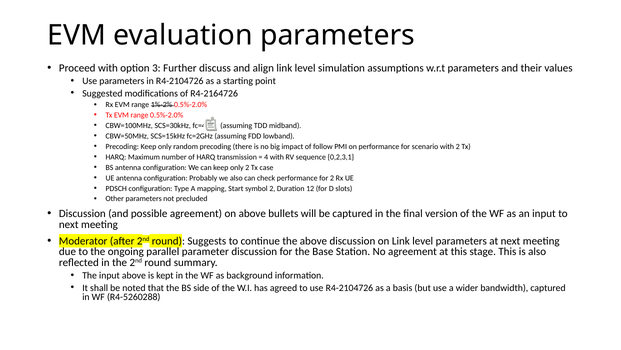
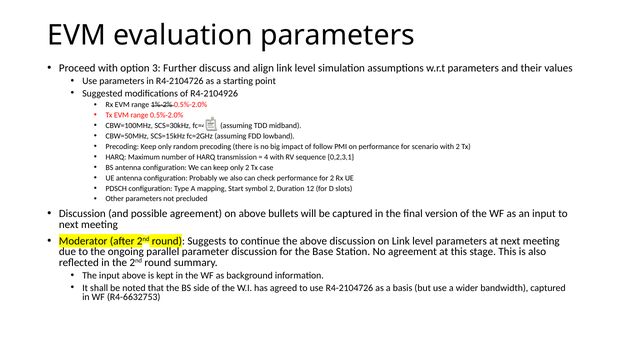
R4-2164726: R4-2164726 -> R4-2104926 (214, 93)
R4-5260288: R4-5260288 -> R4-6632753 (134, 297)
